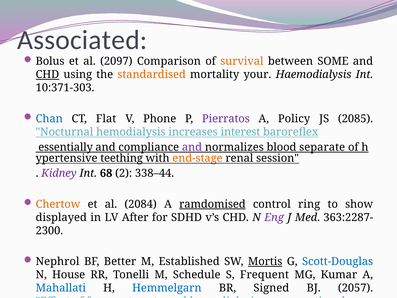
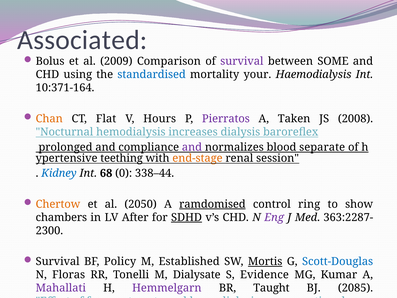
2097: 2097 -> 2009 (116, 61)
survival colour: orange -> purple (242, 61)
CHD underline: present -> none (47, 75)
standardised colour: orange -> blue (152, 75)
10:371-303: 10:371-303 -> 10:371-164 (65, 88)
Chan colour: blue -> orange (49, 119)
Phone: Phone -> Hours (160, 119)
Policy: Policy -> Taken (294, 119)
2085: 2085 -> 2008 (355, 119)
interest: interest -> dialysis (240, 132)
essentially: essentially -> prolonged (66, 147)
Kidney colour: purple -> blue (59, 173)
2: 2 -> 0 (124, 173)
2084: 2084 -> 2050 (141, 204)
displayed: displayed -> chambers (61, 217)
SDHD underline: none -> present (186, 217)
Nephrol: Nephrol -> Survival (58, 261)
Better: Better -> Policy (120, 261)
House: House -> Floras (69, 275)
Schedule: Schedule -> Dialysate (197, 275)
S Frequent: Frequent -> Evidence (264, 275)
Mahallati colour: blue -> purple (61, 288)
Hemmelgarn colour: blue -> purple (167, 288)
Signed: Signed -> Taught (271, 288)
2057: 2057 -> 2085 (355, 288)
